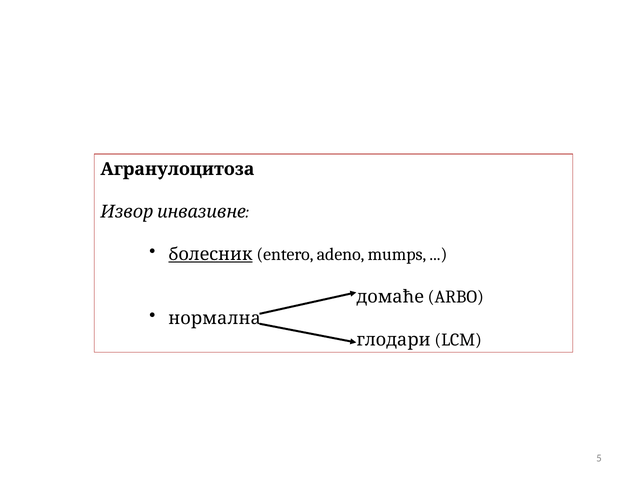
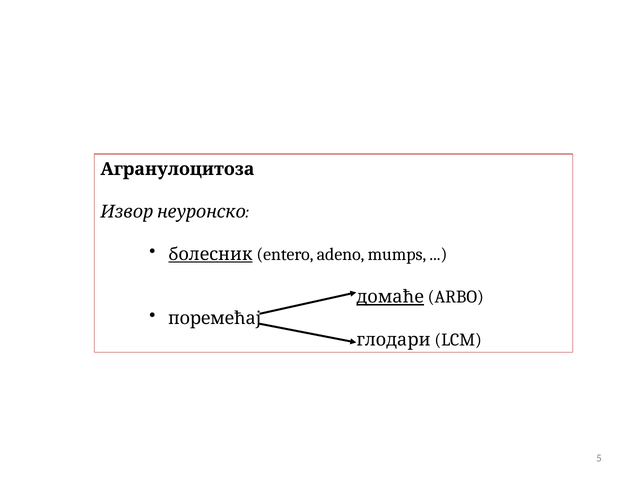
инвазивне: инвазивне -> неуронско (202, 212)
домаће underline: none -> present (390, 297)
нормална: нормална -> поремећај (215, 318)
